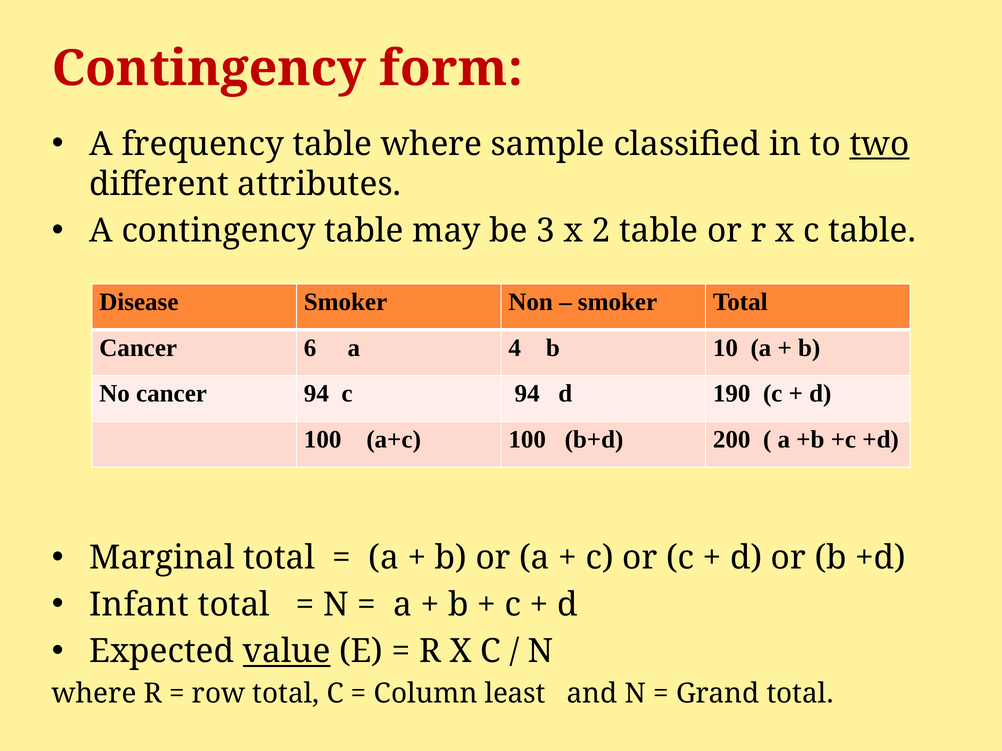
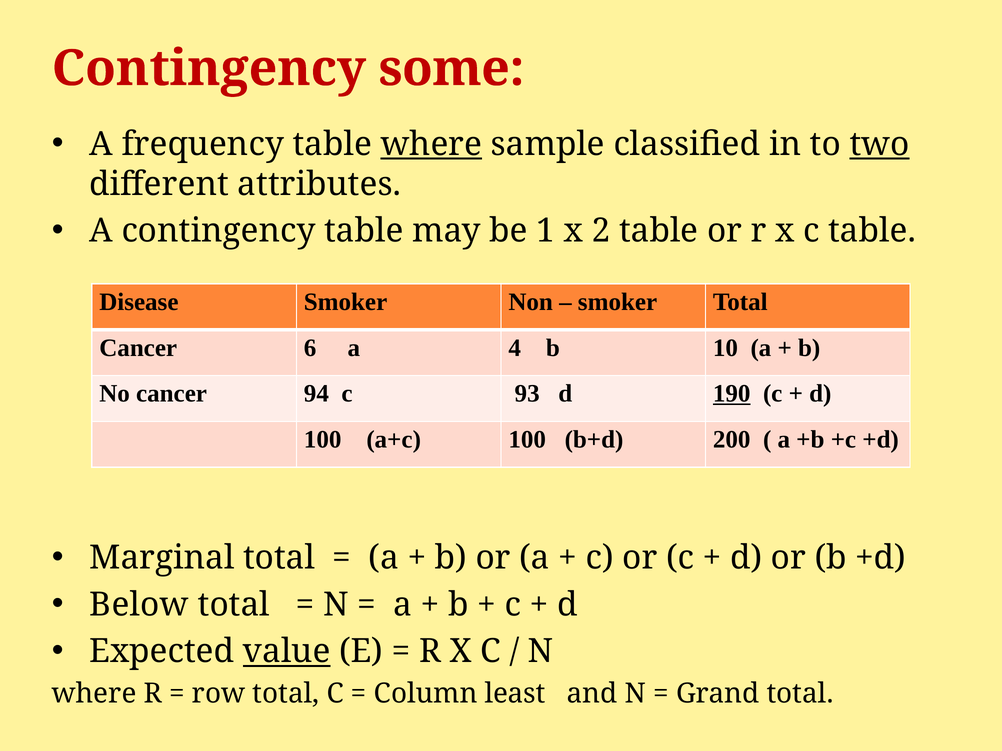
form: form -> some (452, 69)
where underline: none -> present (431, 144)
3: 3 -> 1 (546, 231)
c 94: 94 -> 93 (527, 394)
190 underline: none -> present (732, 394)
Infant: Infant -> Below (139, 605)
